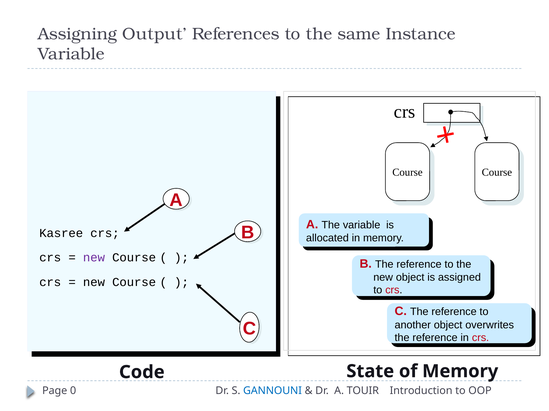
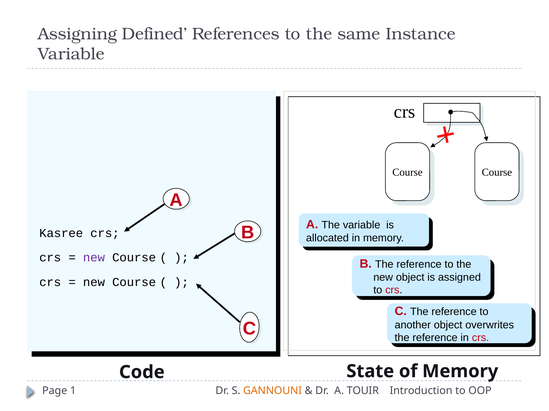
Output: Output -> Defined (155, 34)
0: 0 -> 1 (73, 391)
GANNOUNI colour: blue -> orange (273, 391)
